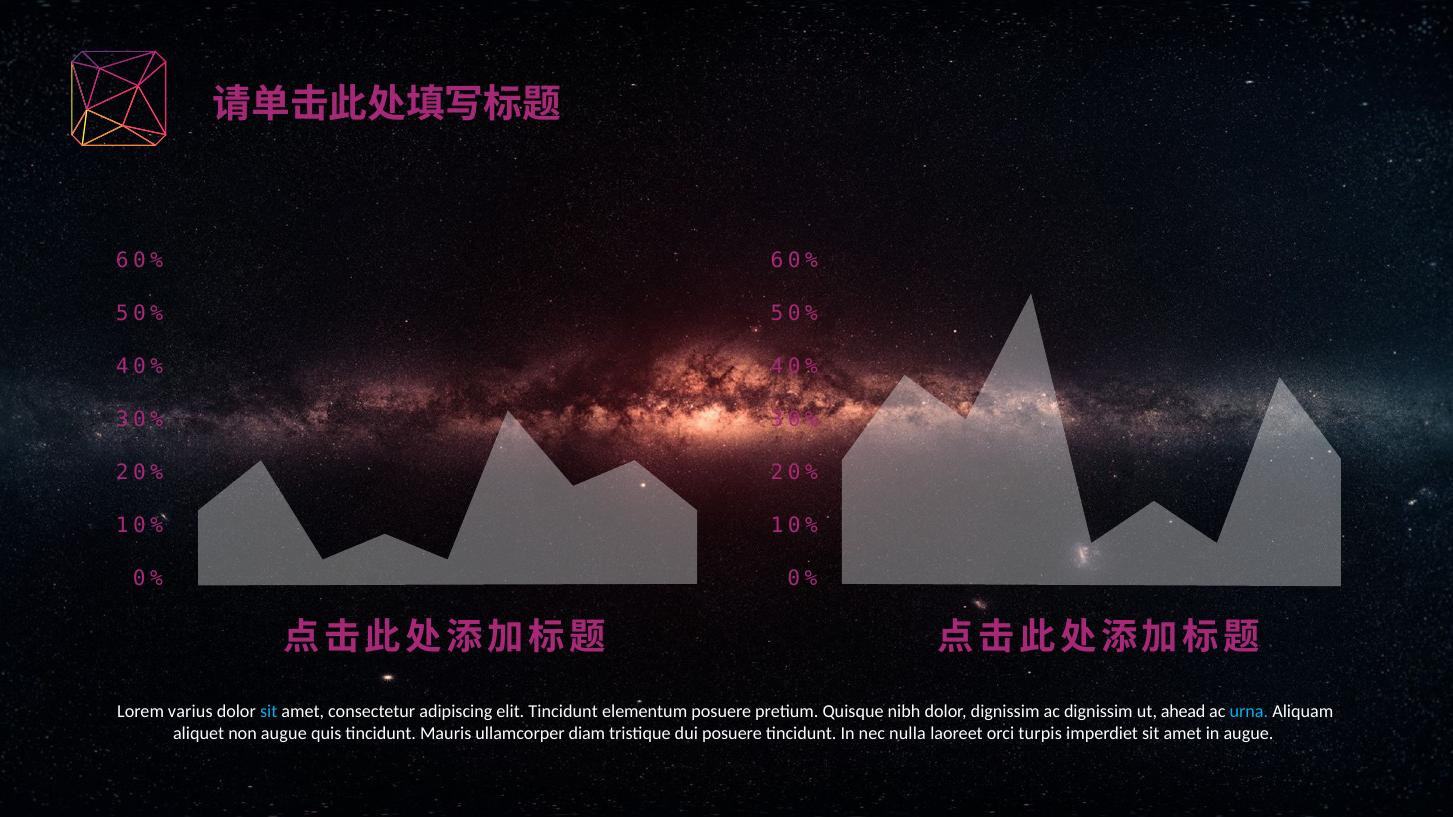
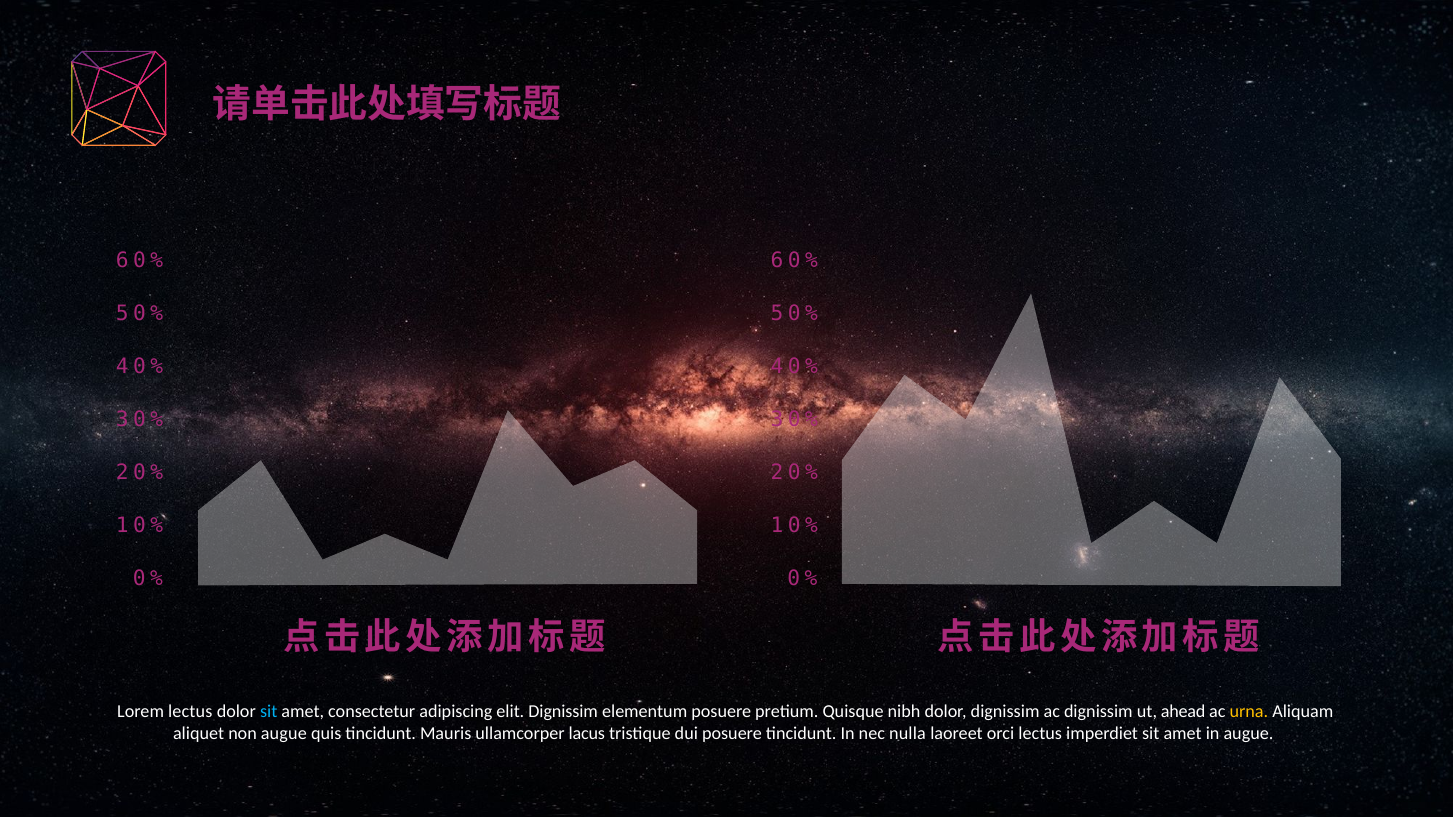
Lorem varius: varius -> lectus (190, 712)
elit Tincidunt: Tincidunt -> Dignissim (563, 712)
urna colour: light blue -> yellow (1249, 712)
diam: diam -> lacus (587, 734)
orci turpis: turpis -> lectus (1040, 734)
